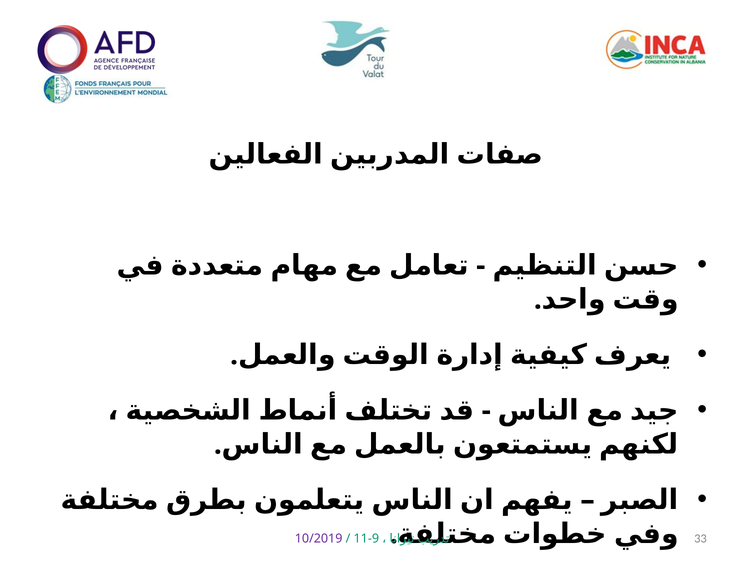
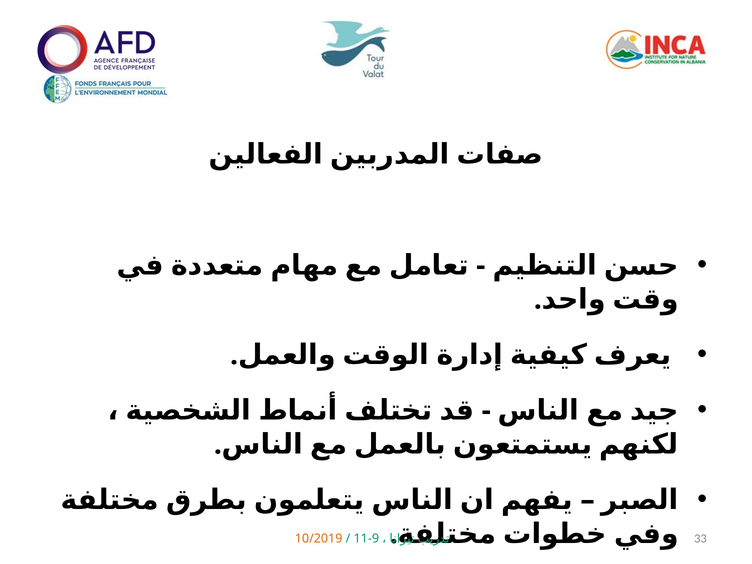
10/2019 colour: purple -> orange (319, 539)
